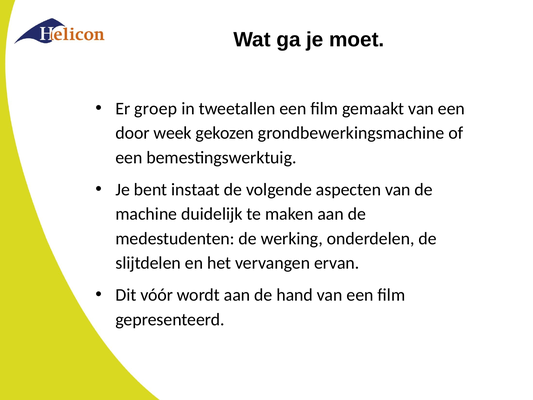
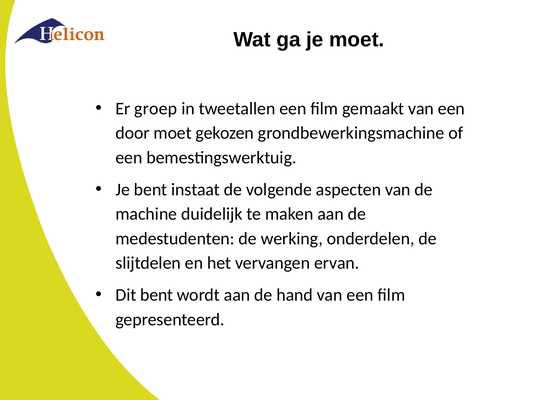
door week: week -> moet (173, 133)
Dit vóór: vóór -> bent (157, 295)
